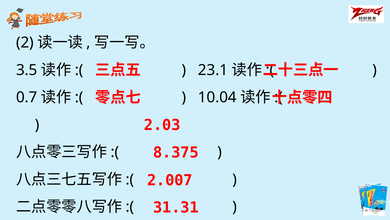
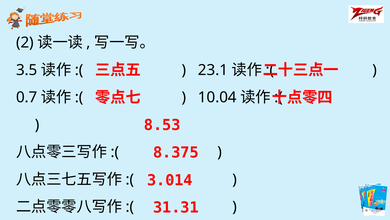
2.03: 2.03 -> 8.53 (162, 125)
2.007: 2.007 -> 3.014 (170, 180)
